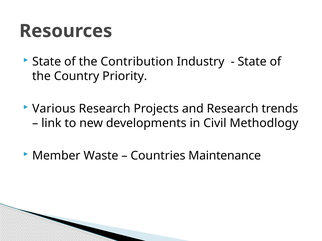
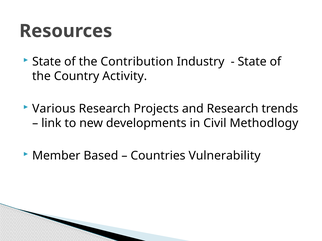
Priority: Priority -> Activity (125, 76)
Waste: Waste -> Based (101, 156)
Maintenance: Maintenance -> Vulnerability (225, 156)
